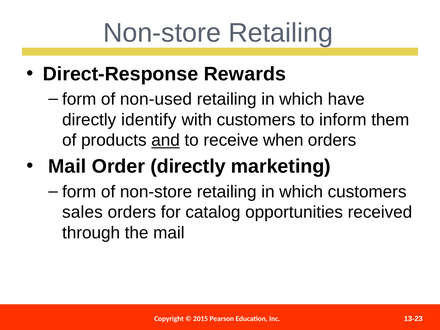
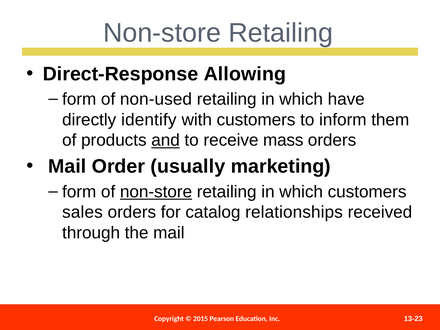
Rewards: Rewards -> Allowing (245, 74)
when: when -> mass (283, 140)
Order directly: directly -> usually (188, 166)
non-store underline: none -> present (156, 192)
opportunities: opportunities -> relationships (294, 212)
